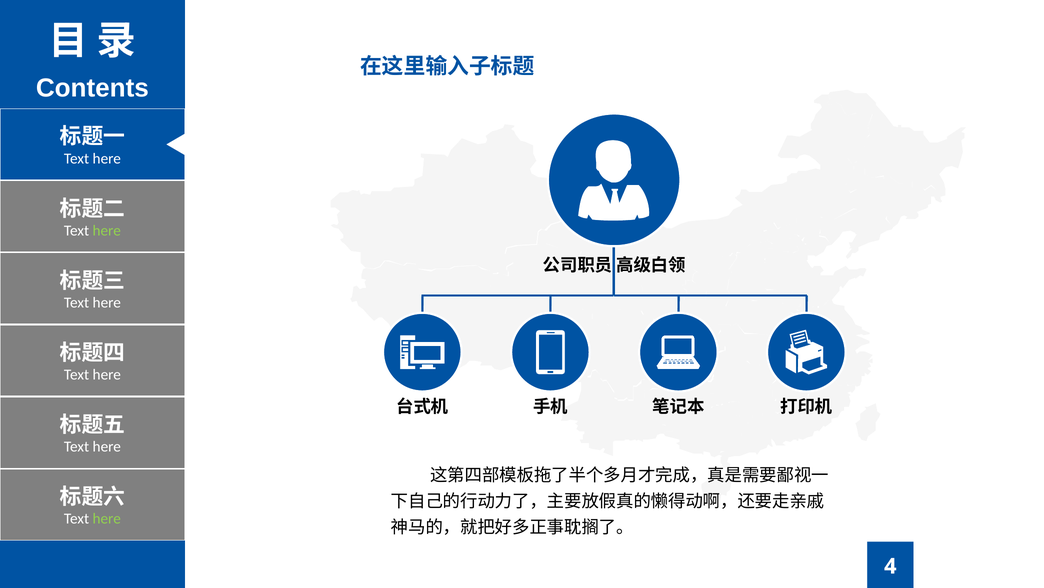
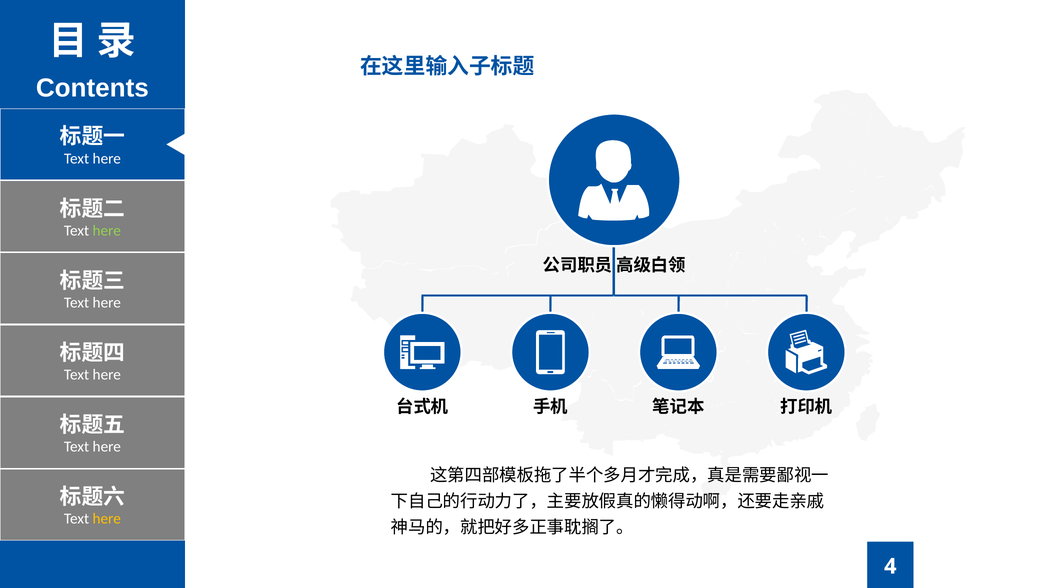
here colour: light green -> yellow (107, 518)
